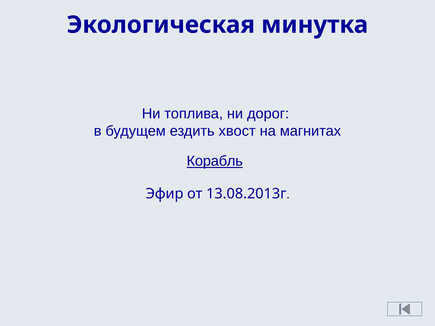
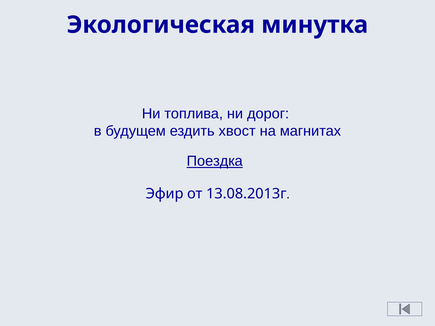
Корабль: Корабль -> Поездка (215, 161)
